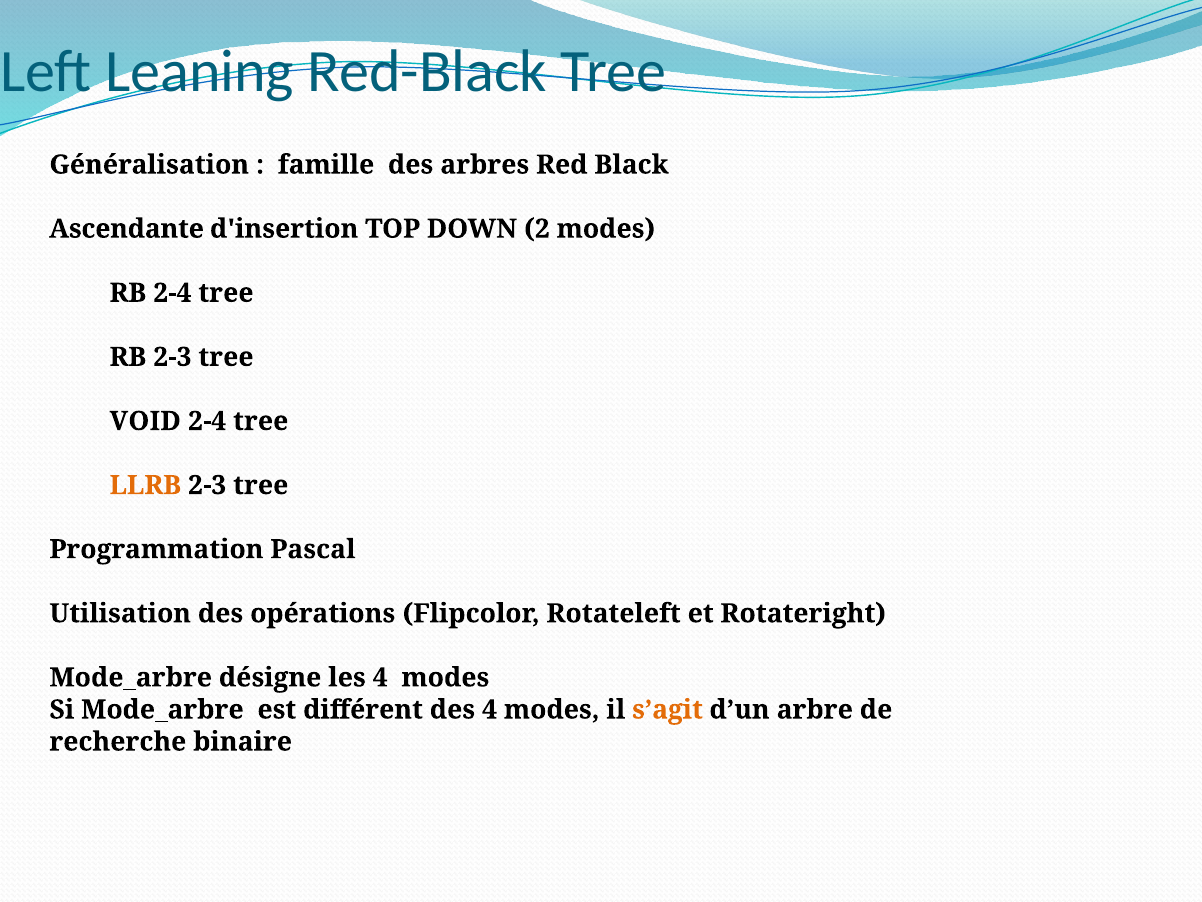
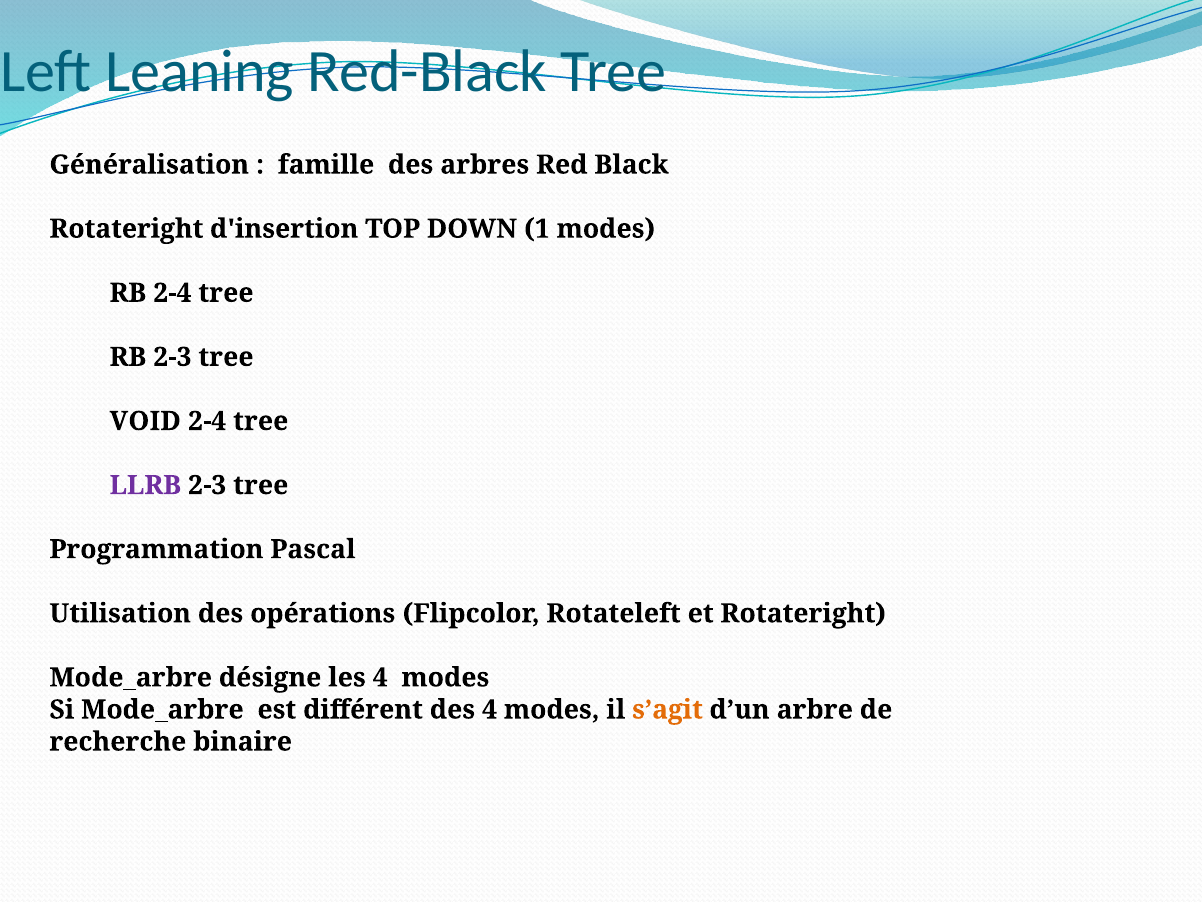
Ascendante: Ascendante -> Rotateright (126, 229)
2: 2 -> 1 (537, 229)
LLRB colour: orange -> purple (145, 485)
